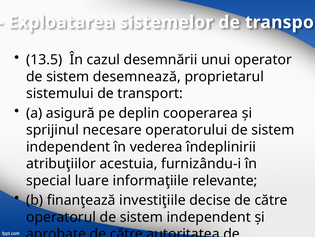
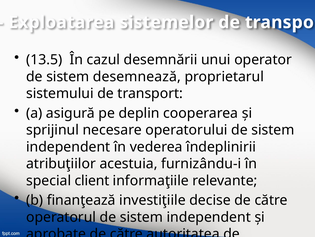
luare: luare -> client (92, 180)
